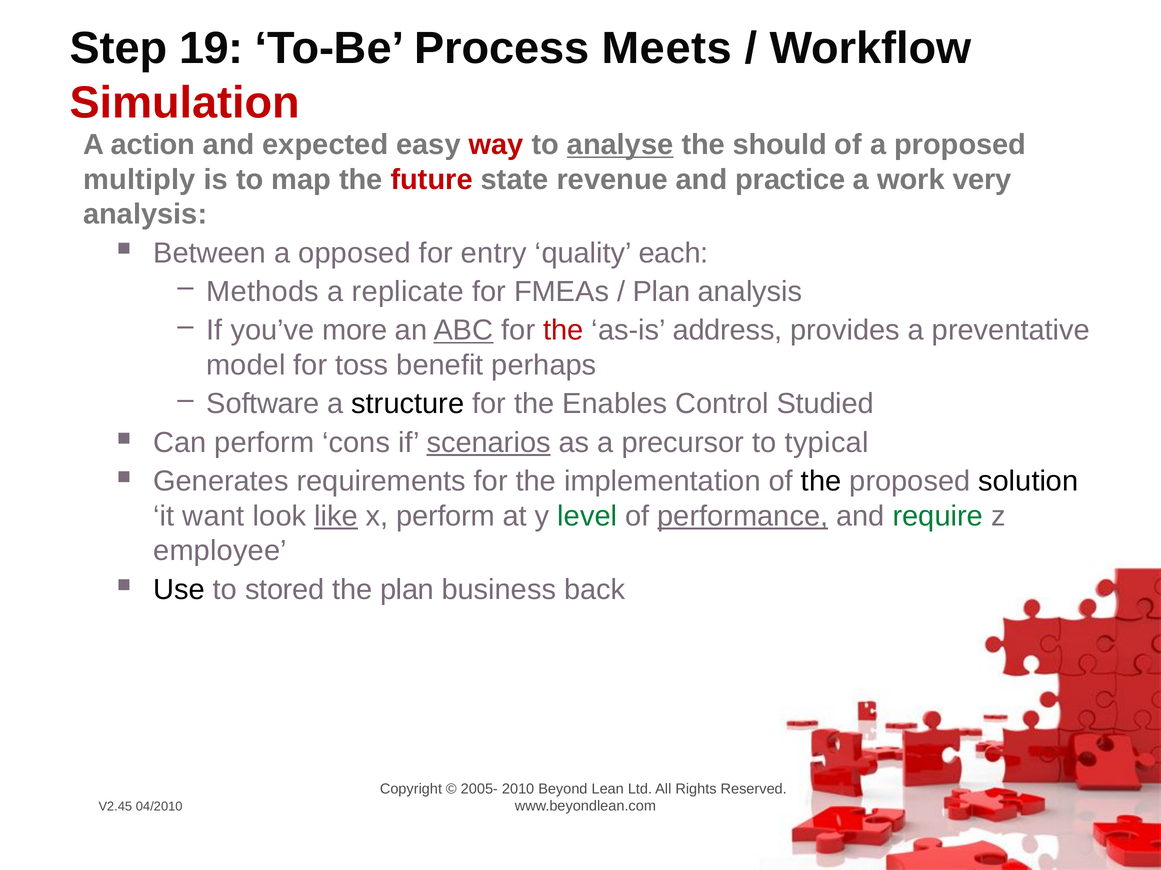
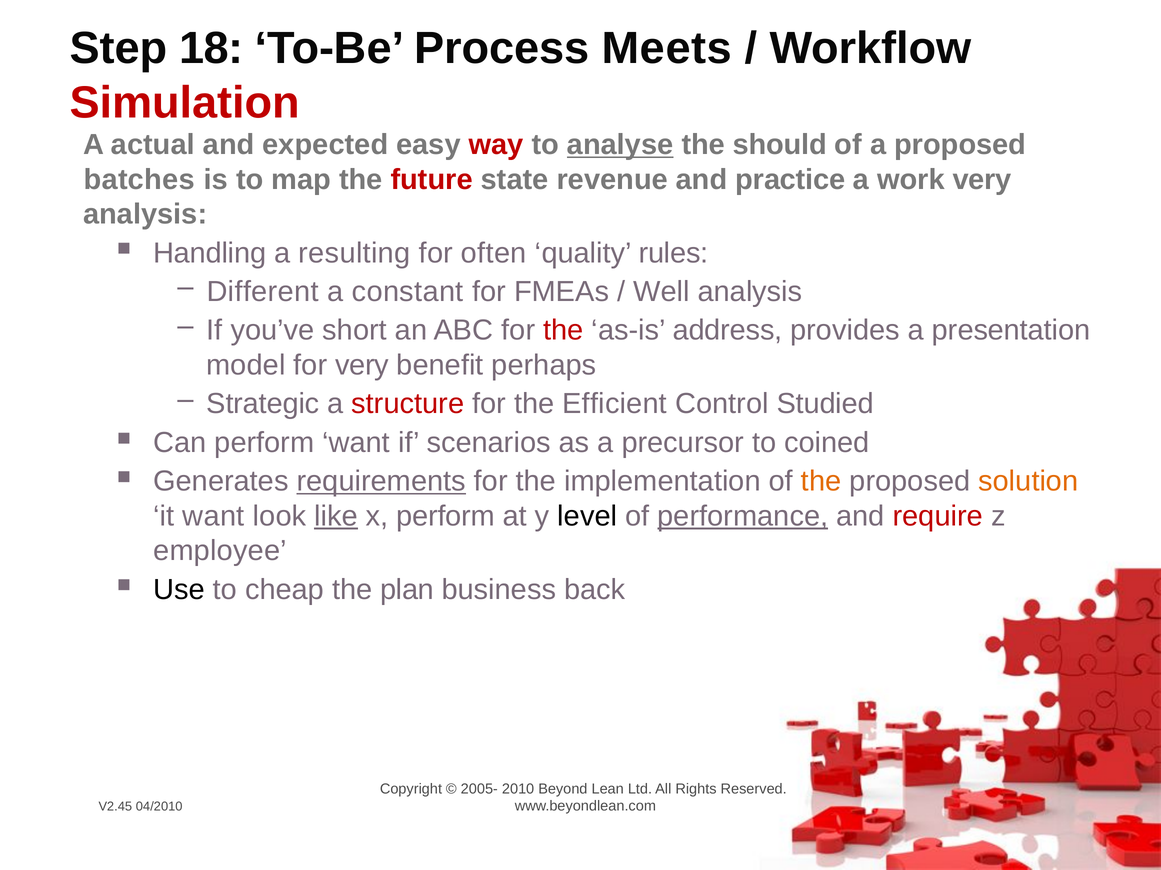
19: 19 -> 18 (211, 49)
action: action -> actual (153, 145)
multiply: multiply -> batches (139, 180)
Between: Between -> Handling (210, 253)
opposed: opposed -> resulting (354, 253)
entry: entry -> often (494, 253)
each: each -> rules (673, 253)
Methods: Methods -> Different (263, 292)
replicate: replicate -> constant (408, 292)
Plan: Plan -> Well (661, 292)
more: more -> short (355, 331)
ABC underline: present -> none (463, 331)
preventative: preventative -> presentation (1011, 331)
for toss: toss -> very (362, 365)
Software: Software -> Strategic (263, 404)
structure colour: black -> red (408, 404)
Enables: Enables -> Efficient (615, 404)
perform cons: cons -> want (356, 443)
scenarios underline: present -> none (489, 443)
typical: typical -> coined (827, 443)
requirements underline: none -> present (381, 482)
the colour: black -> orange (821, 482)
solution colour: black -> orange (1028, 482)
level colour: green -> black (587, 516)
require colour: green -> red (938, 516)
stored: stored -> cheap (285, 590)
